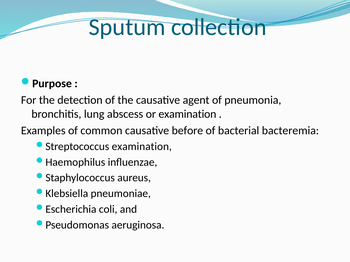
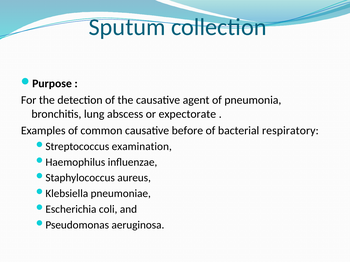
or examination: examination -> expectorate (187, 114)
bacteremia: bacteremia -> respiratory (290, 131)
